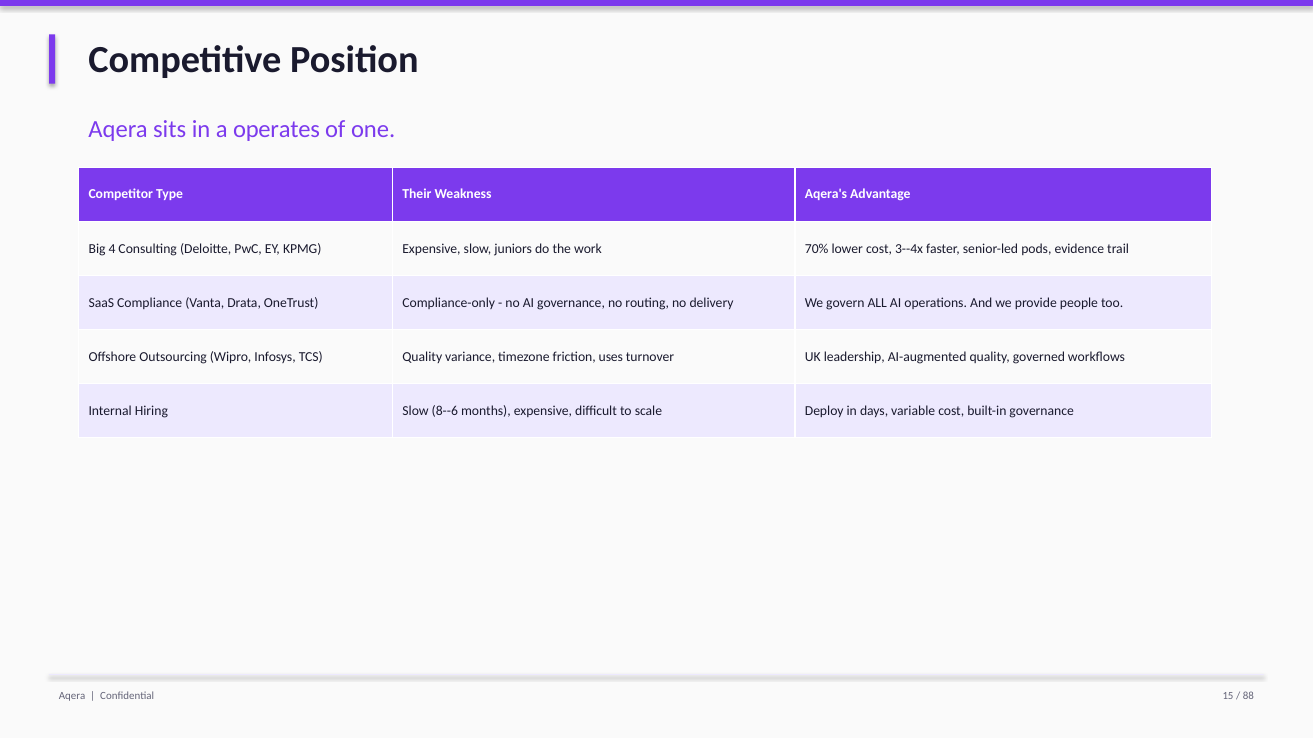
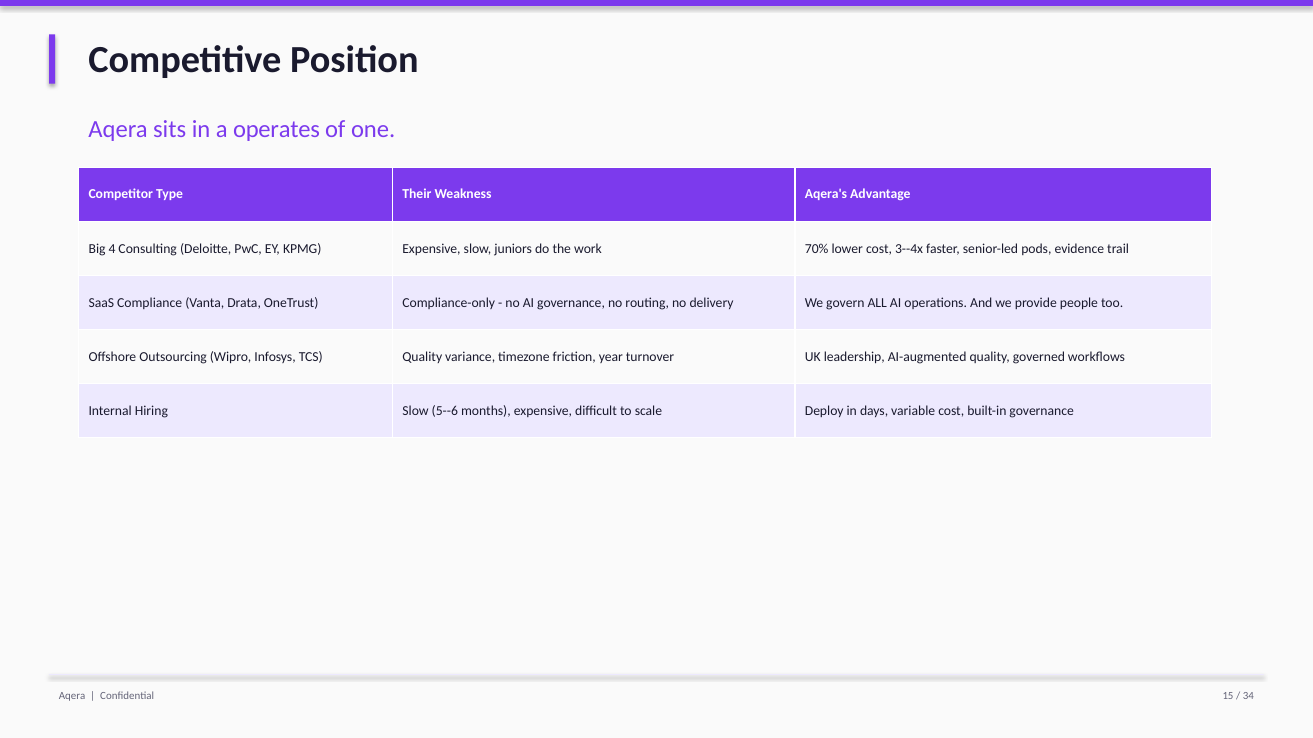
uses: uses -> year (611, 357)
8--6: 8--6 -> 5--6 (445, 411)
88: 88 -> 34 (1248, 697)
